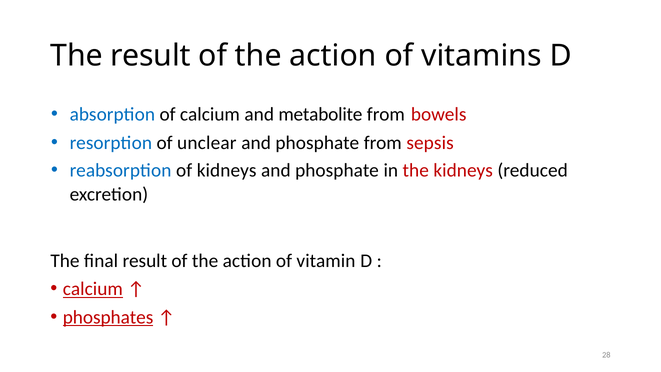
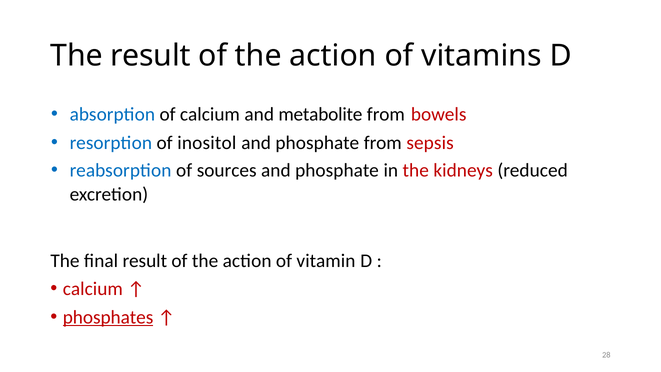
unclear: unclear -> inositol (207, 143)
of kidneys: kidneys -> sources (227, 170)
calcium underline: present -> none (93, 289)
